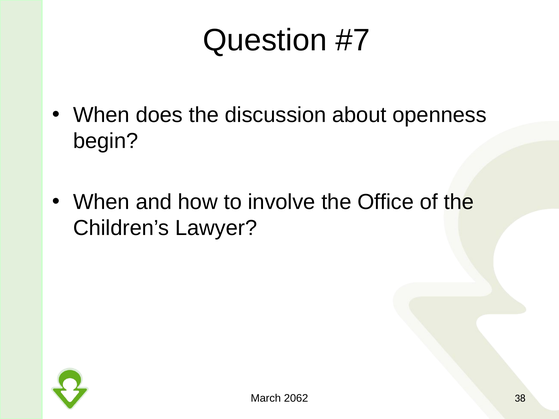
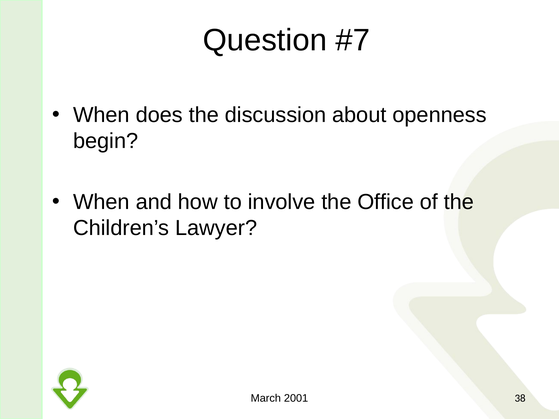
2062: 2062 -> 2001 (296, 399)
